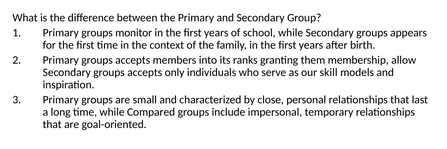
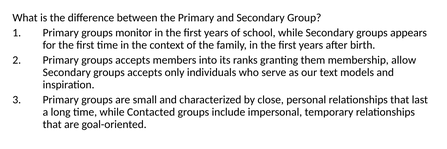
skill: skill -> text (329, 72)
Compared: Compared -> Contacted (151, 112)
